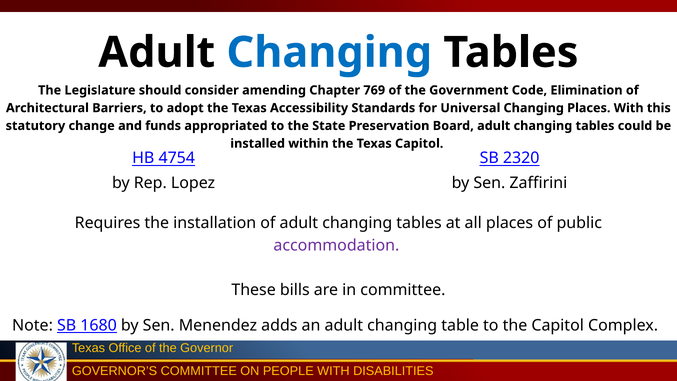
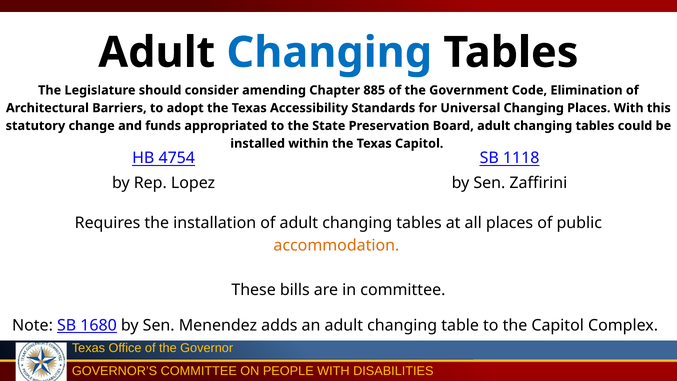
769: 769 -> 885 (374, 90)
2320: 2320 -> 1118 (521, 158)
accommodation colour: purple -> orange (336, 245)
